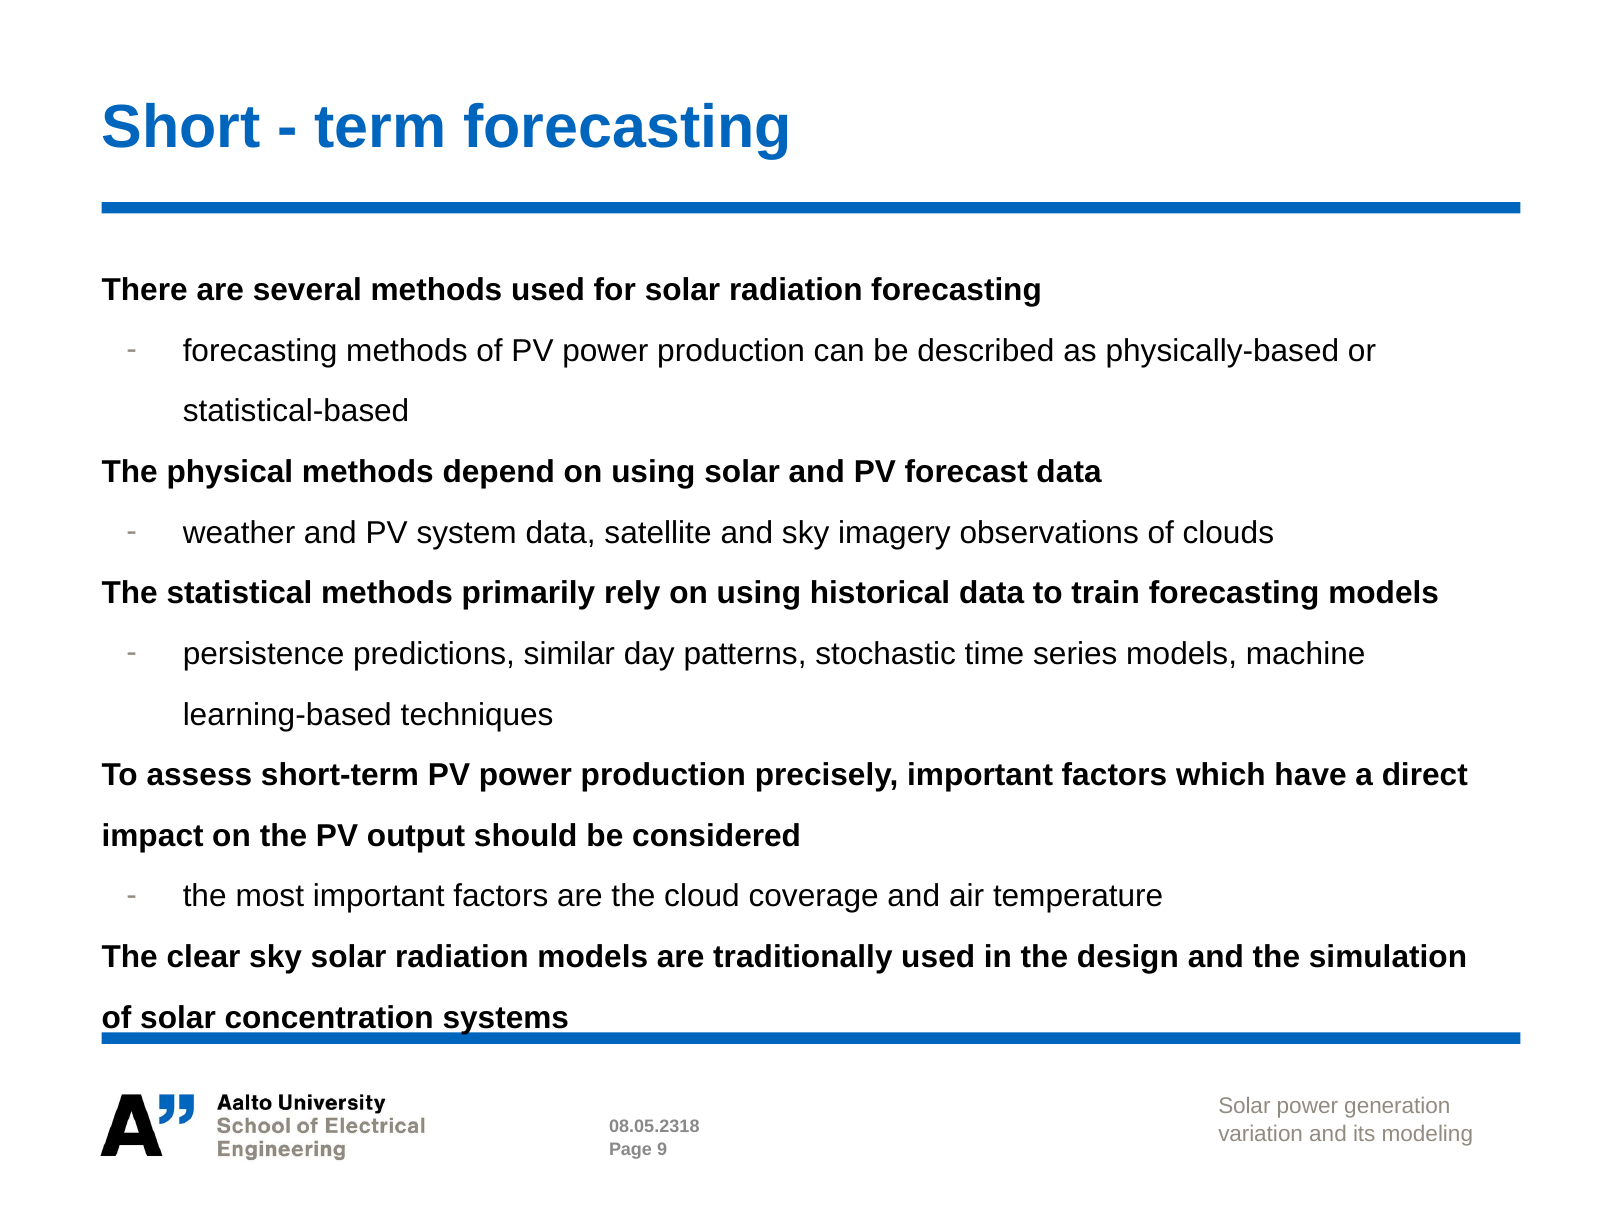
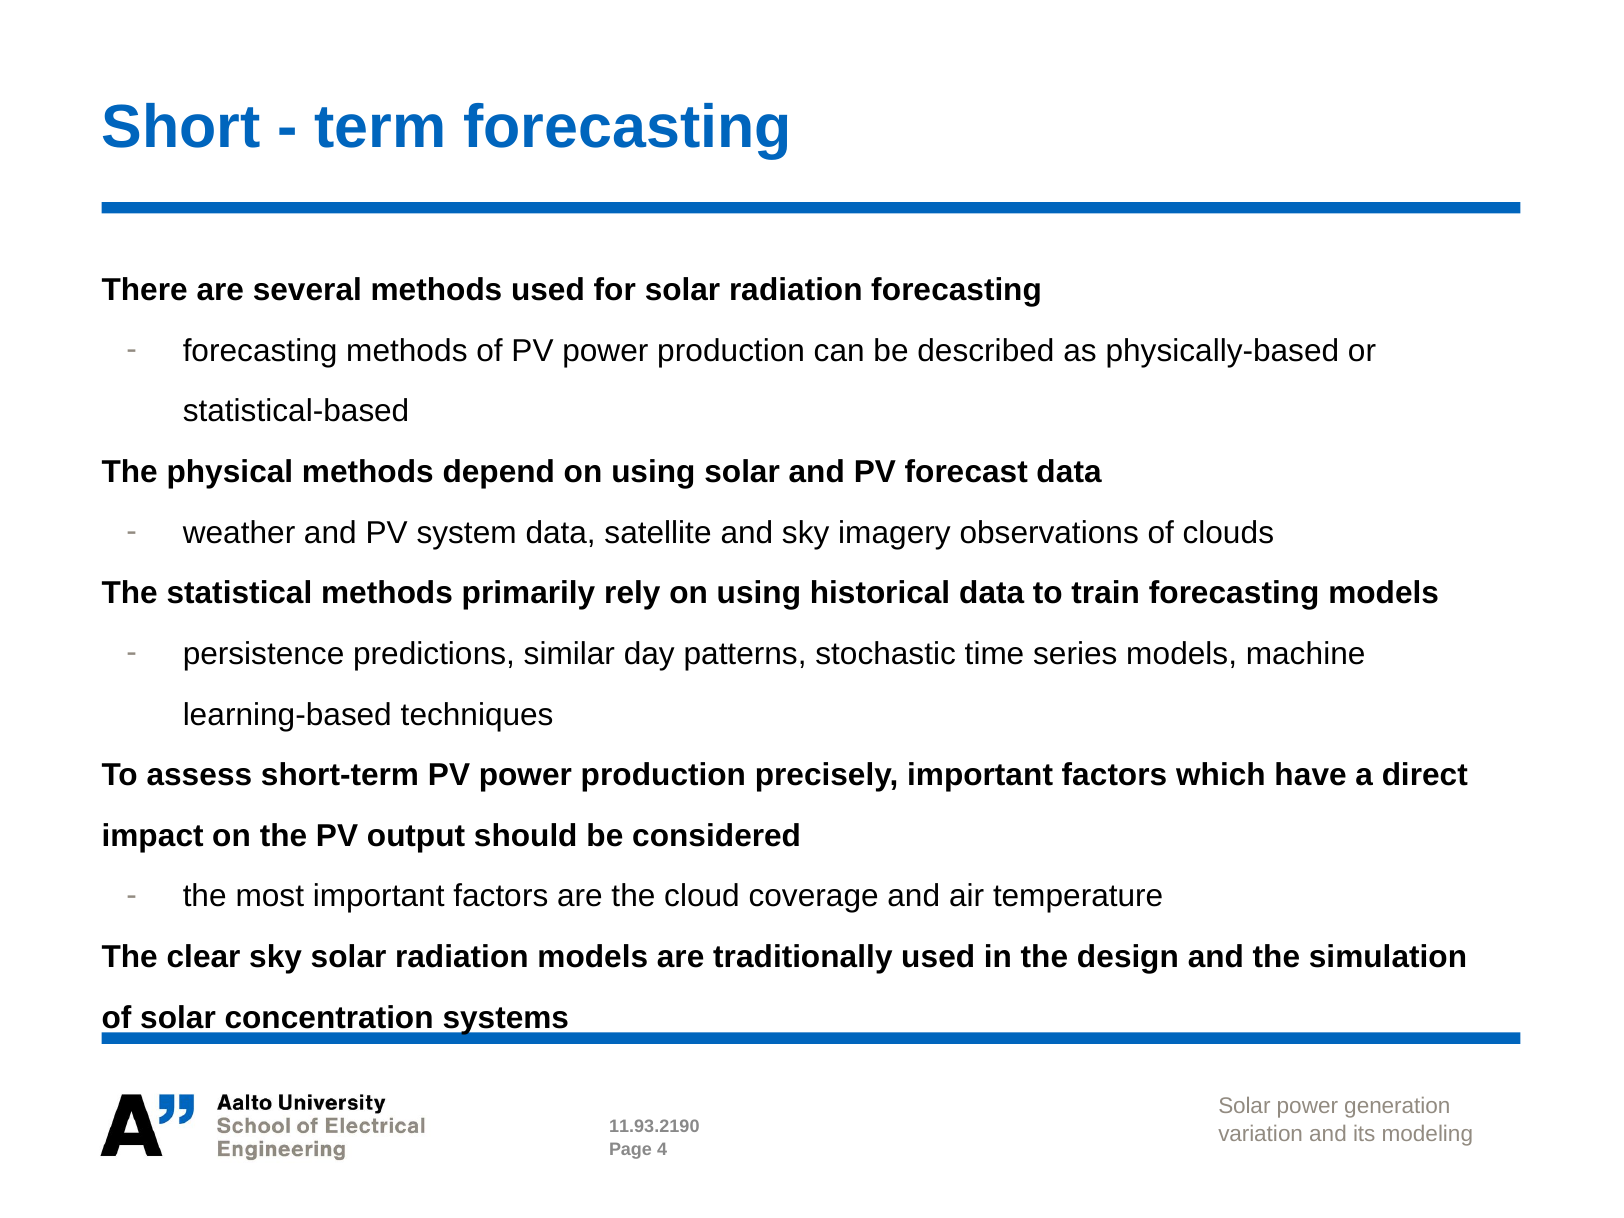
08.05.2318: 08.05.2318 -> 11.93.2190 (654, 1126)
9: 9 -> 4 (662, 1149)
